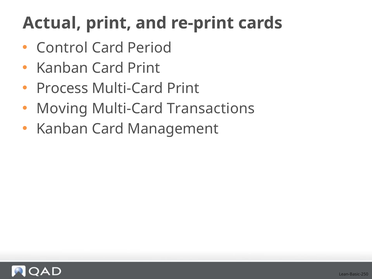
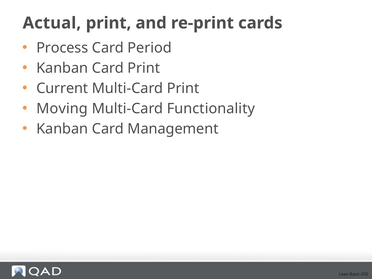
Control: Control -> Process (62, 48)
Process: Process -> Current (62, 88)
Transactions: Transactions -> Functionality (211, 109)
